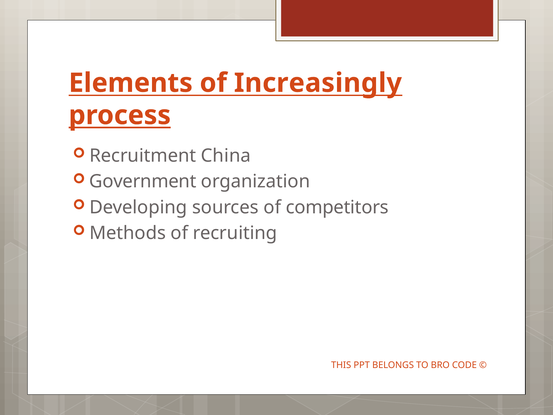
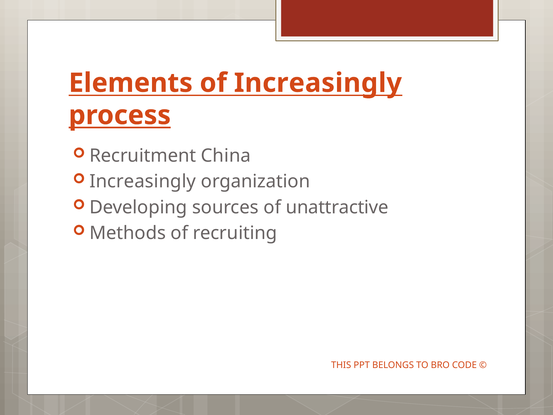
Government: Government -> Increasingly (143, 181)
competitors: competitors -> unattractive (337, 207)
